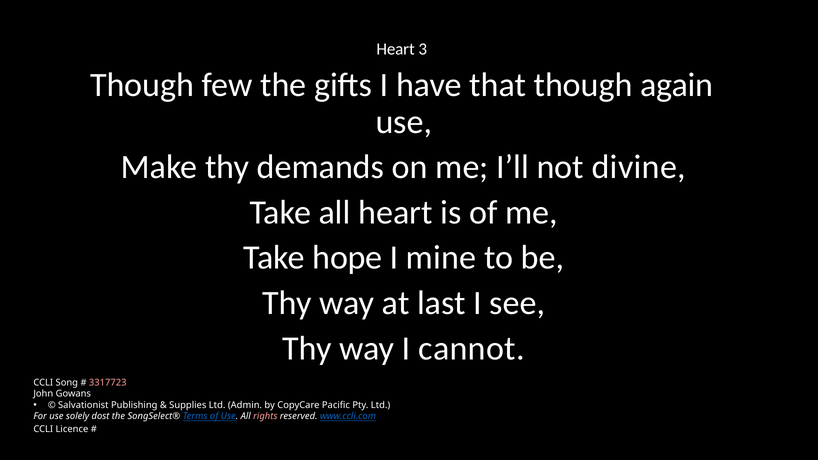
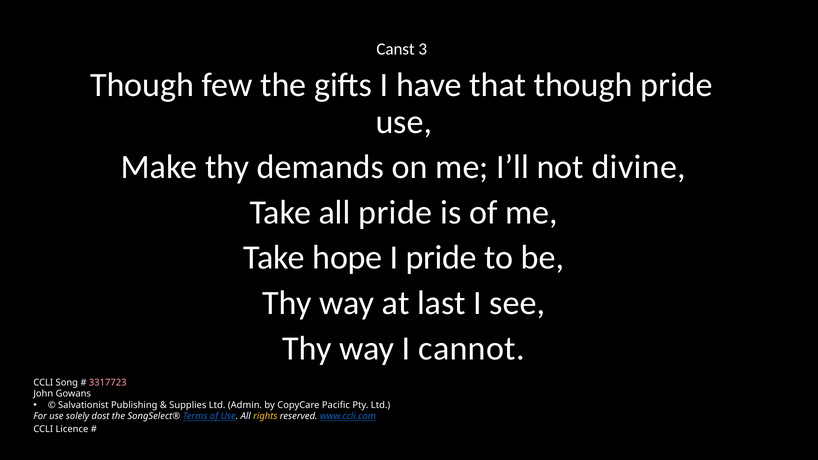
Heart: Heart -> Canst (396, 49)
though again: again -> pride (677, 85)
all heart: heart -> pride (395, 212)
I mine: mine -> pride (441, 258)
rights colour: pink -> yellow (265, 416)
